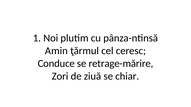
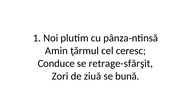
retrage-mărire: retrage-mărire -> retrage-sfârşit (121, 64)
chiar: chiar -> bună (127, 76)
